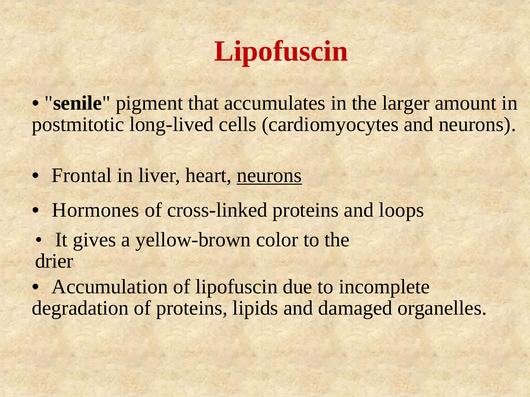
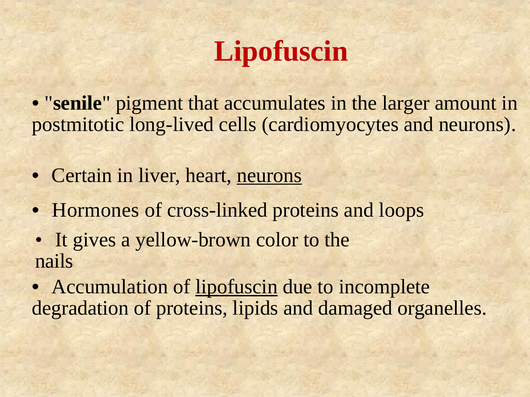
Frontal: Frontal -> Certain (82, 176)
drier: drier -> nails (54, 261)
lipofuscin underline: none -> present (237, 287)
